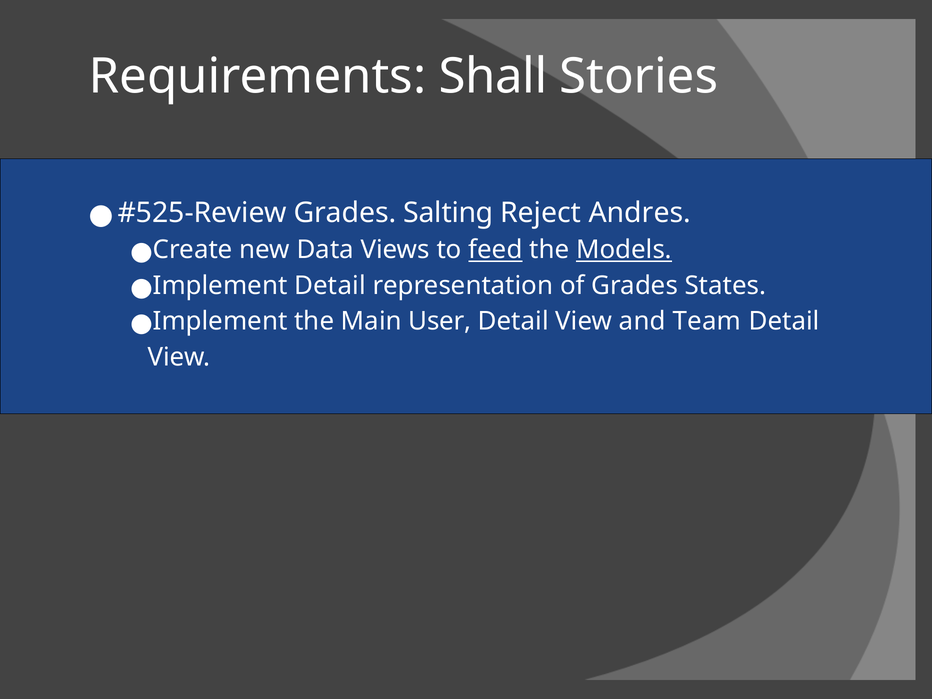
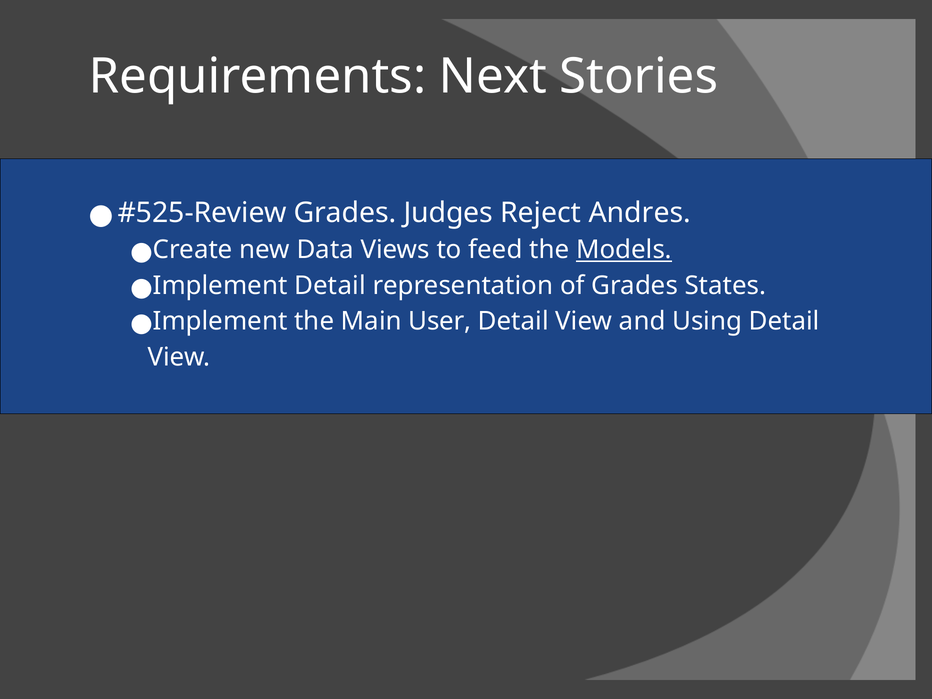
Shall: Shall -> Next (493, 76)
Salting: Salting -> Judges (448, 213)
feed underline: present -> none (495, 250)
Team: Team -> Using (707, 321)
